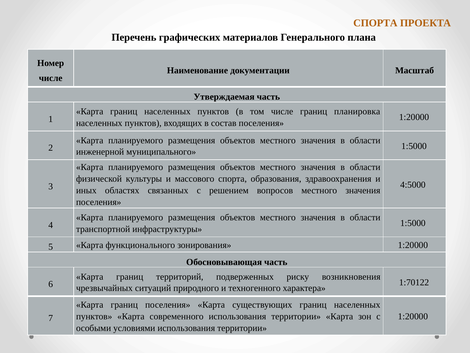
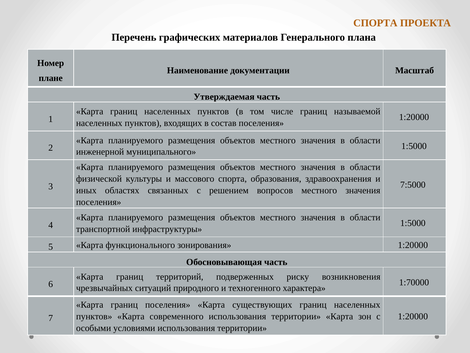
числе: числе -> плане (51, 78)
планировка: планировка -> называемой (357, 111)
4:5000: 4:5000 -> 7:5000 (413, 184)
1:70122: 1:70122 -> 1:70000 (414, 282)
